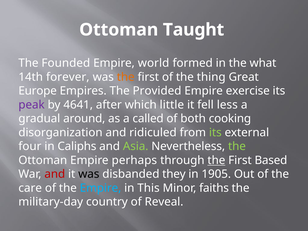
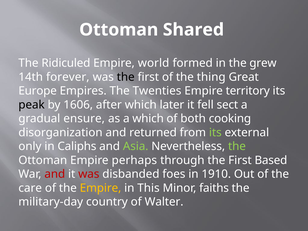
Taught: Taught -> Shared (193, 30)
Founded: Founded -> Ridiculed (66, 63)
what: what -> grew (263, 63)
the colour: orange -> black (126, 77)
Provided: Provided -> Twenties (157, 91)
exercise: exercise -> territory (248, 91)
peak colour: purple -> black (32, 105)
4641: 4641 -> 1606 (78, 105)
little: little -> later (172, 105)
less: less -> sect (227, 105)
around: around -> ensure (84, 119)
a called: called -> which (148, 119)
ridiculed: ridiculed -> returned (153, 133)
four: four -> only (30, 146)
the underline: present -> none (216, 160)
was colour: black -> red (89, 174)
they: they -> foes (174, 174)
1905: 1905 -> 1910 (216, 174)
Empire colour: light blue -> yellow (101, 188)
Reveal: Reveal -> Walter (164, 202)
